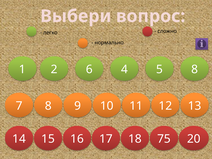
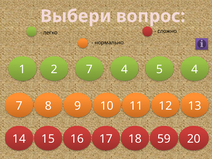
2 6: 6 -> 7 (89, 69)
5 8: 8 -> 4 (195, 69)
75: 75 -> 59 (164, 139)
